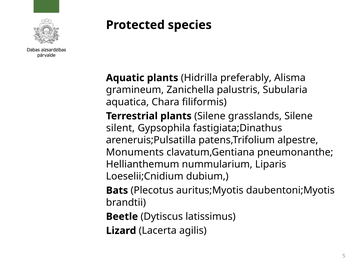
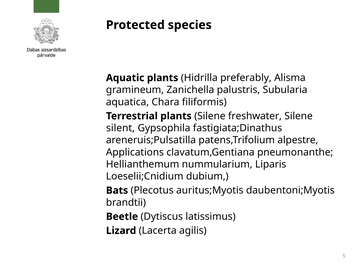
grasslands: grasslands -> freshwater (255, 116)
Monuments: Monuments -> Applications (135, 152)
